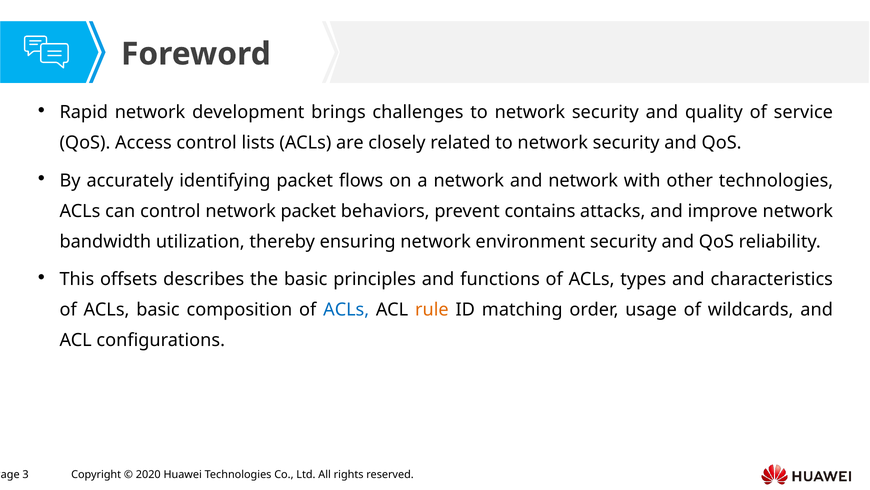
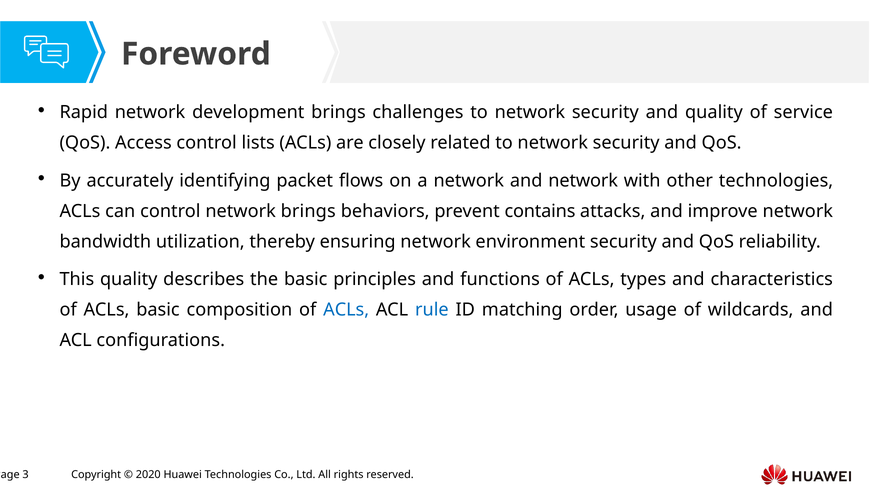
network packet: packet -> brings (308, 211)
This offsets: offsets -> quality (129, 279)
rule colour: orange -> blue (432, 309)
